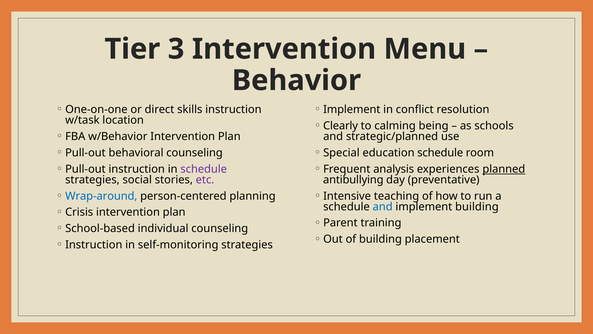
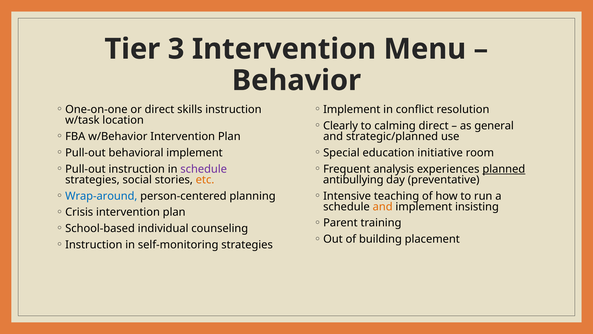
calming being: being -> direct (434, 126)
schools: schools -> general (494, 126)
behavioral counseling: counseling -> implement (194, 153)
education schedule: schedule -> initiative (440, 153)
etc colour: purple -> orange (205, 179)
and colour: blue -> orange (383, 206)
implement building: building -> insisting (477, 206)
